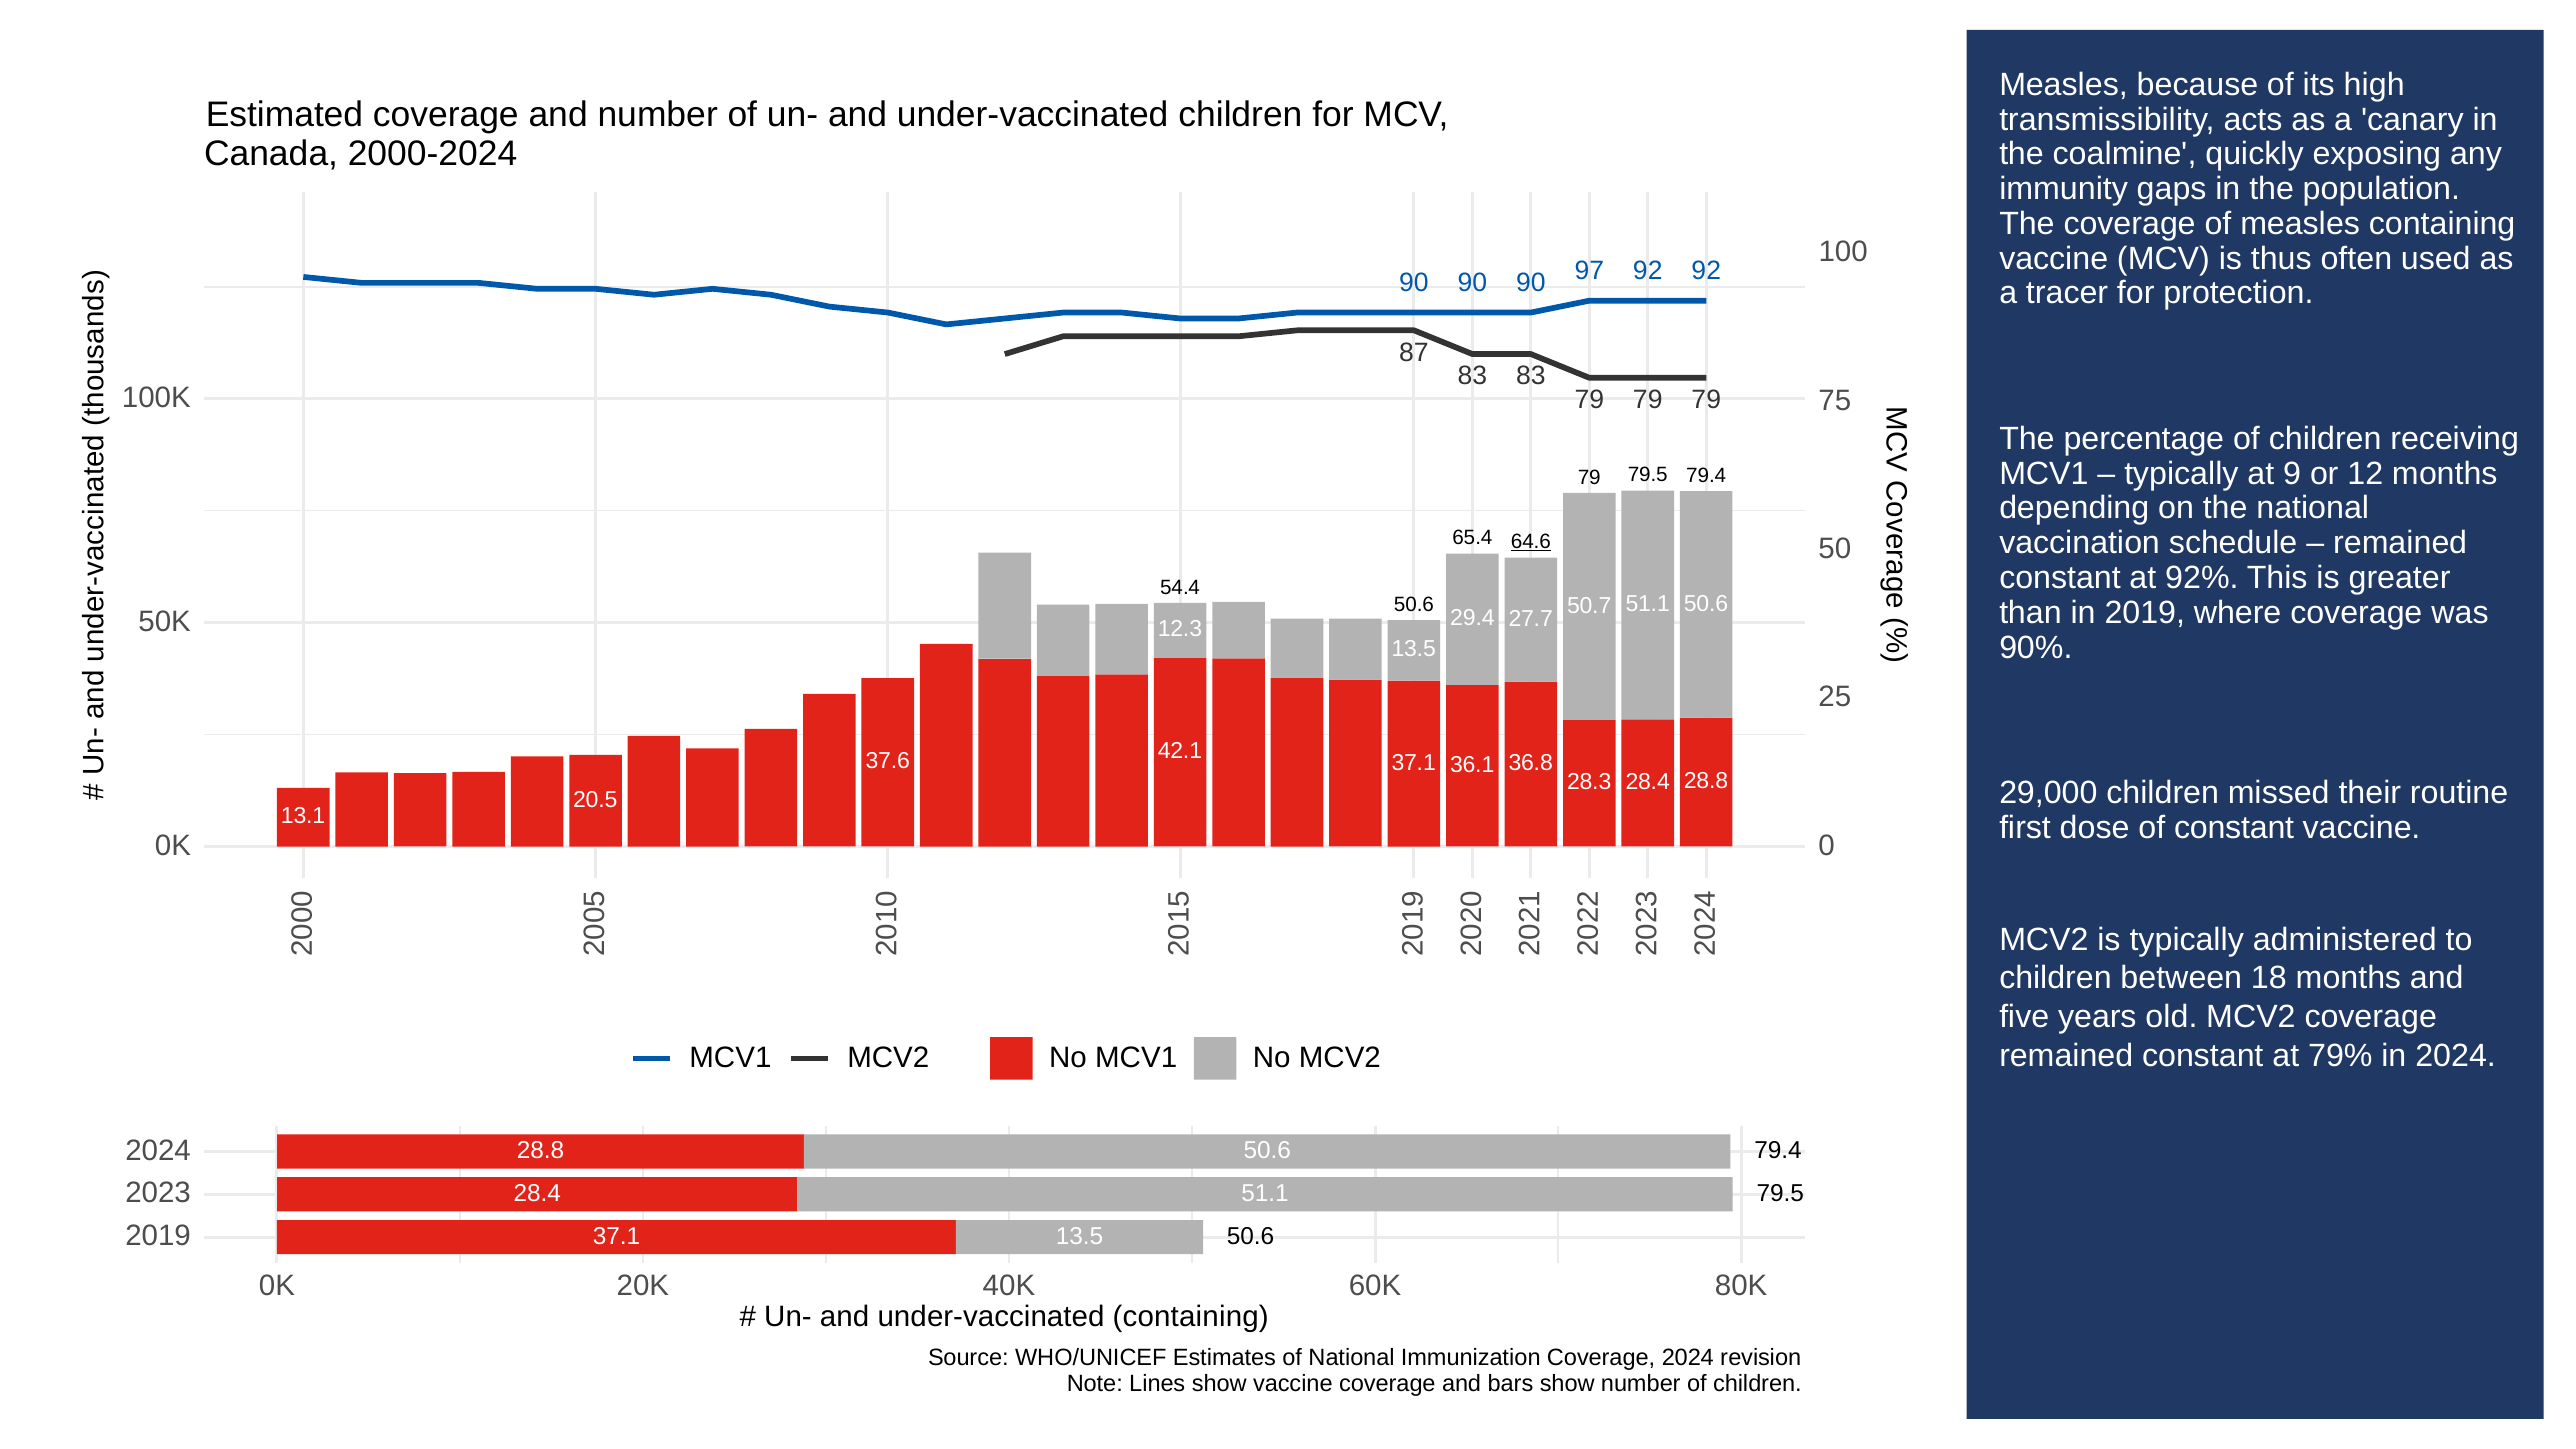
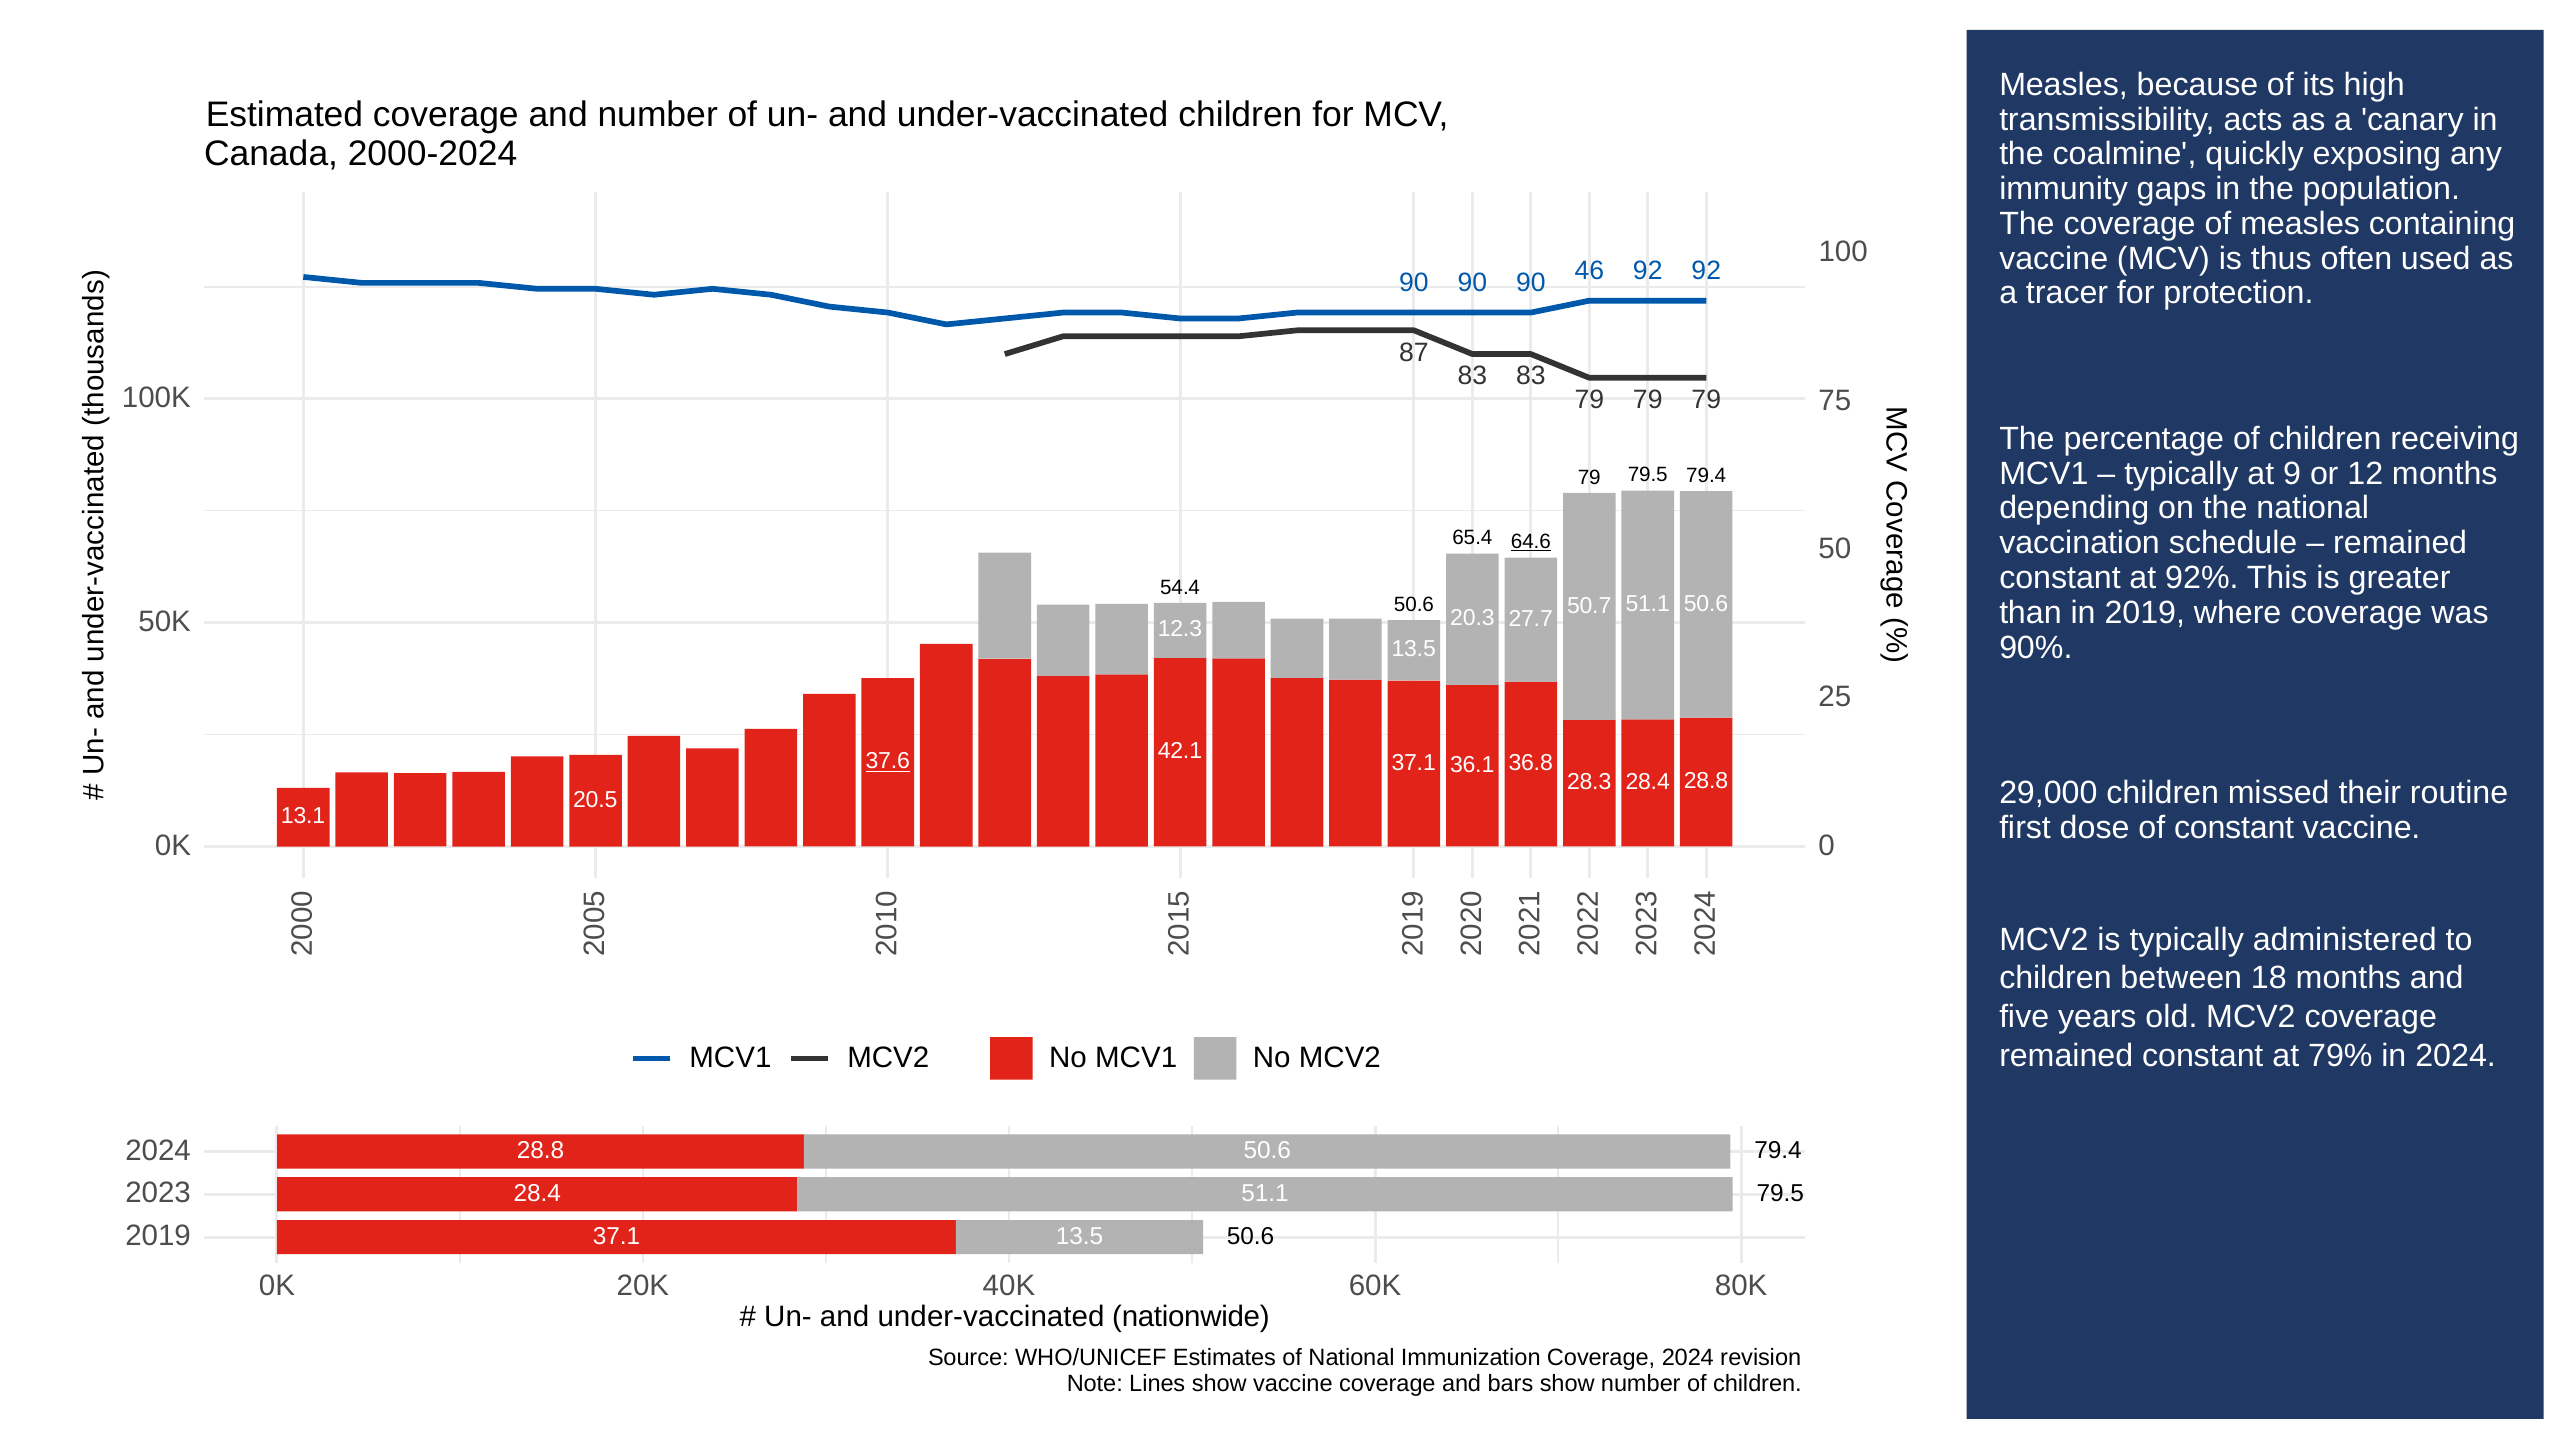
97: 97 -> 46 (1589, 271)
29.4: 29.4 -> 20.3 (1472, 618)
37.6 underline: none -> present (888, 761)
under-vaccinated containing: containing -> nationwide (1191, 1317)
